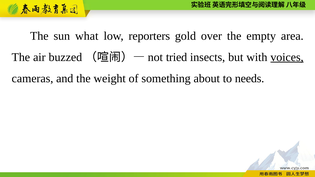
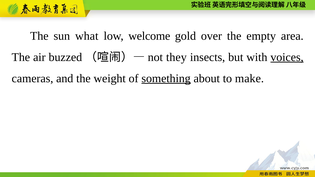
reporters: reporters -> welcome (149, 36)
tried: tried -> they (176, 57)
something underline: none -> present (166, 78)
needs: needs -> make (249, 78)
